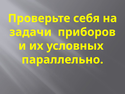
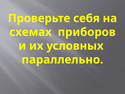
задачи: задачи -> схемах (31, 32)
